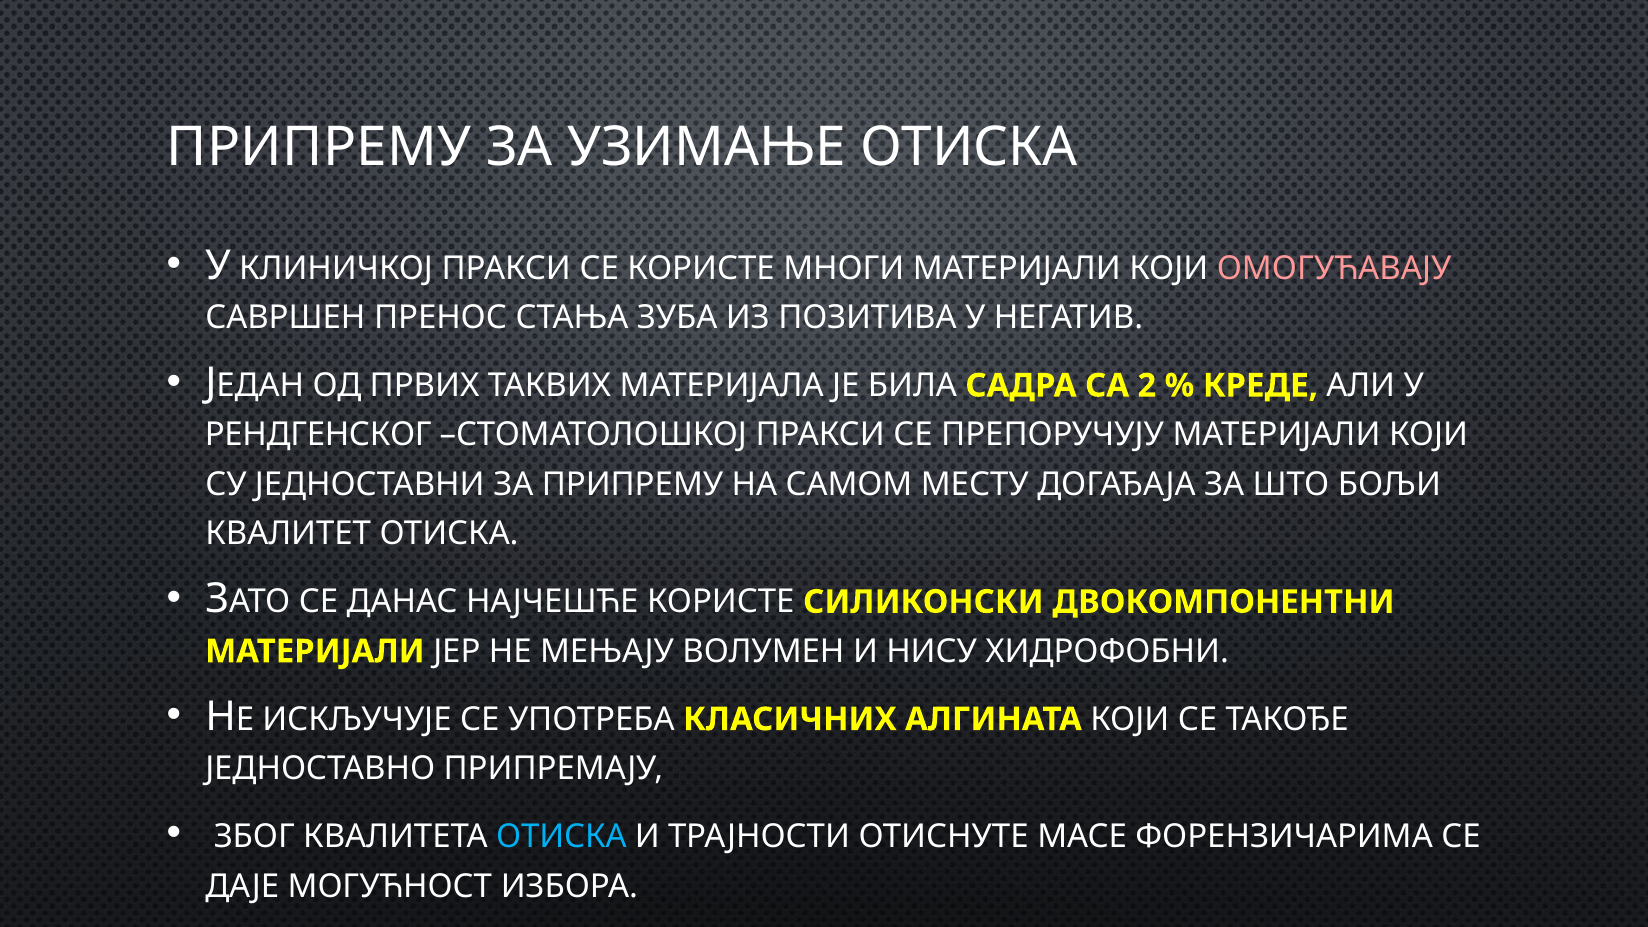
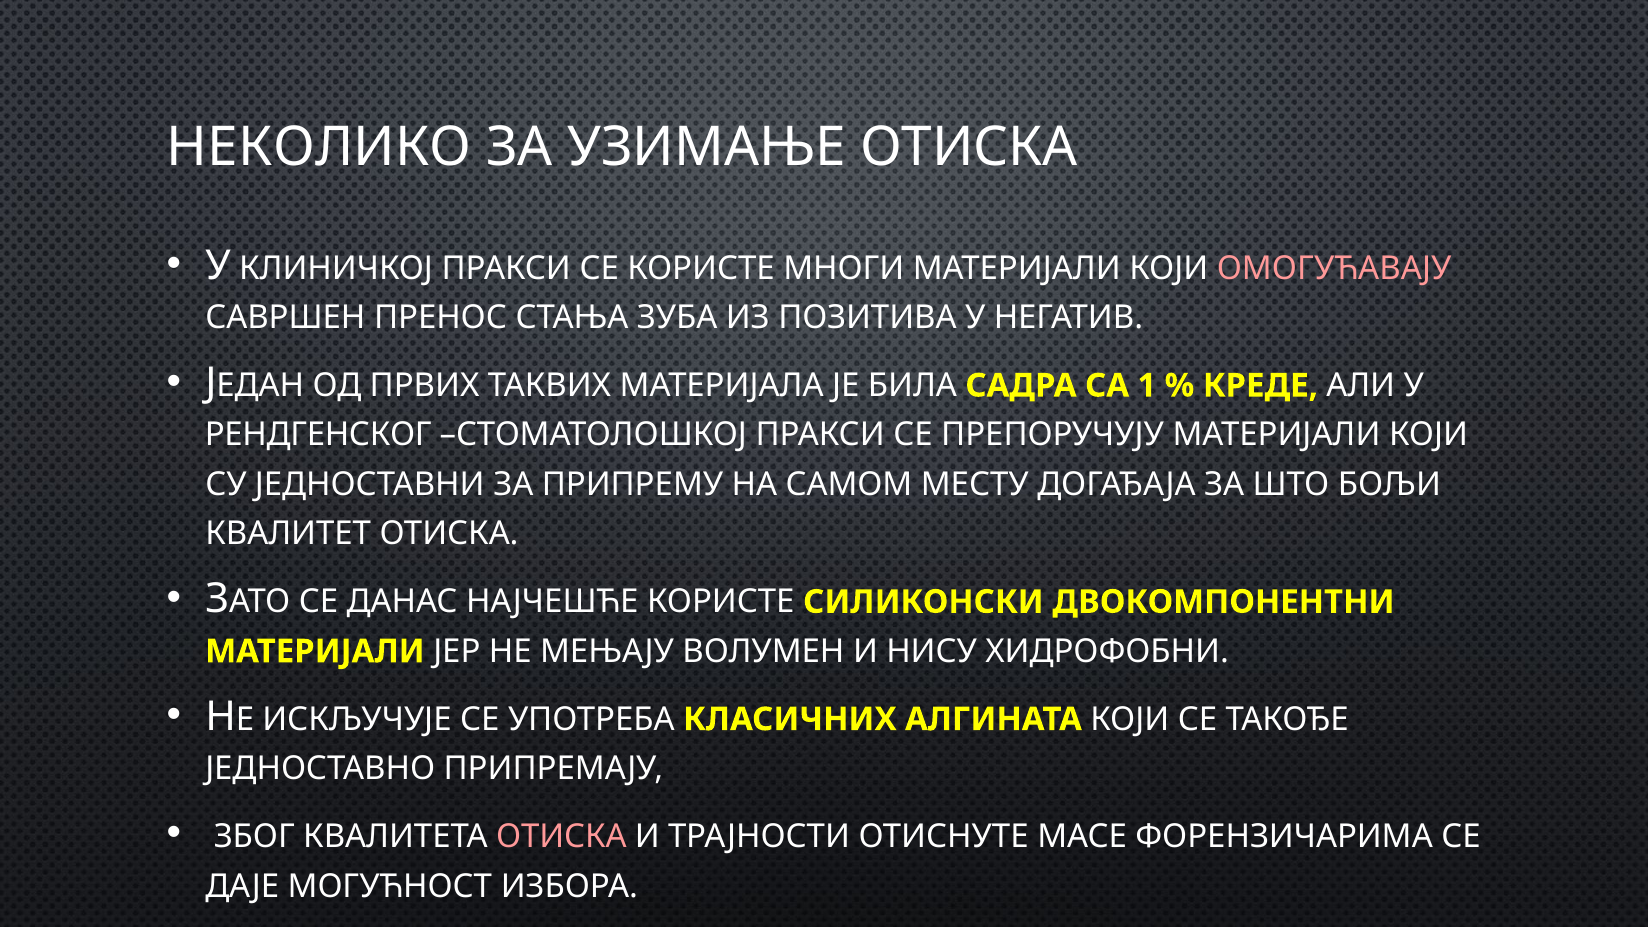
ПРИПРЕМУ: ПРИПРЕМУ -> НЕКОЛИКО (319, 147)
2: 2 -> 1 (1147, 386)
ОТИСКА colour: light blue -> pink (561, 837)
